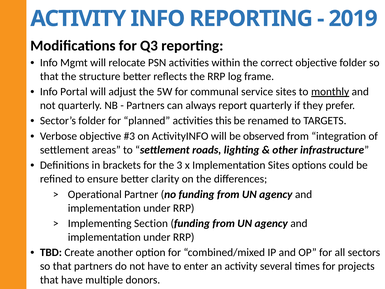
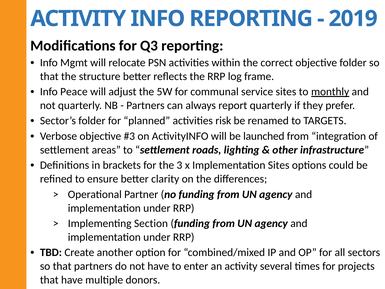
Portal: Portal -> Peace (74, 92)
this: this -> risk (223, 121)
observed: observed -> launched (264, 136)
